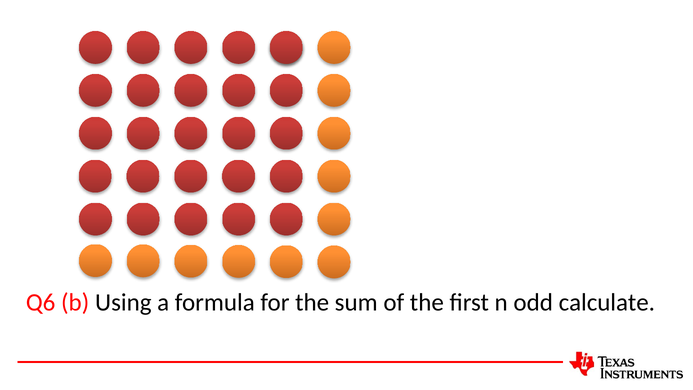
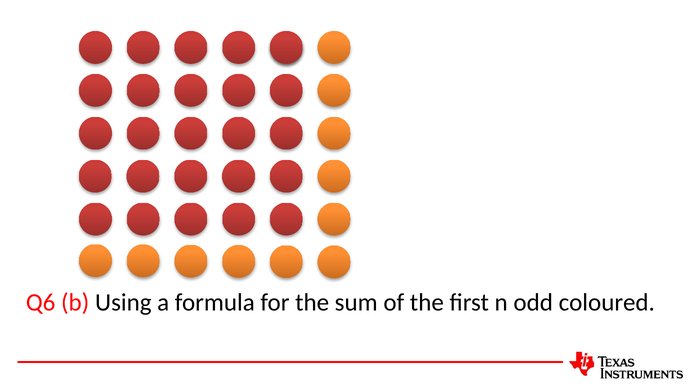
calculate: calculate -> coloured (607, 302)
